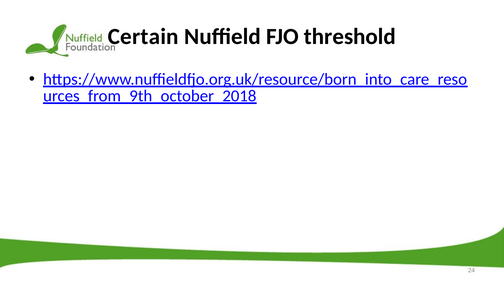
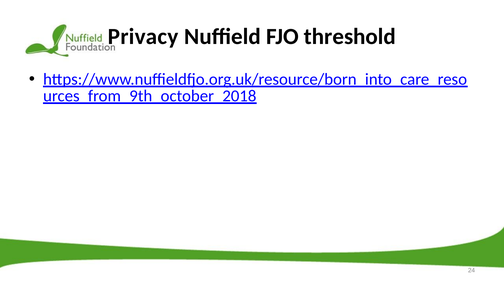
Certain: Certain -> Privacy (143, 37)
